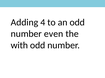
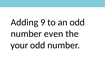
4: 4 -> 9 (43, 23)
with: with -> your (19, 46)
